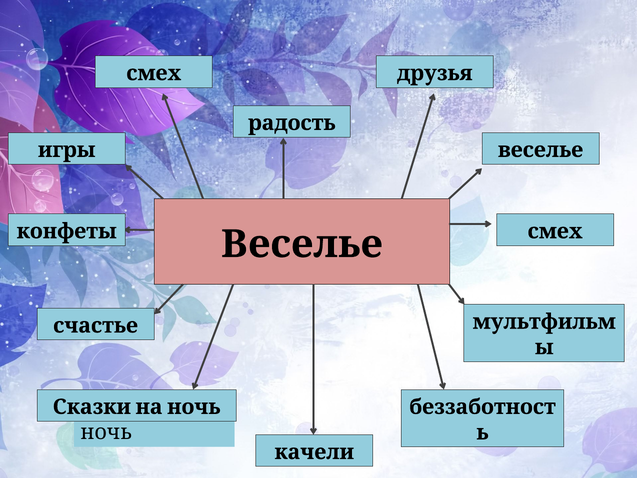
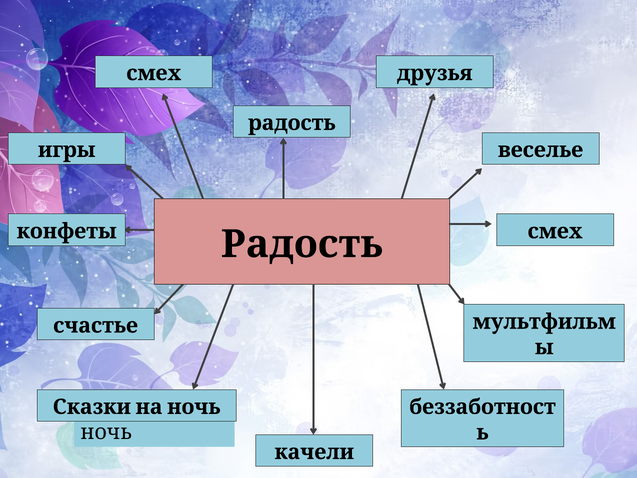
Веселье: Веселье -> Радость (302, 244)
